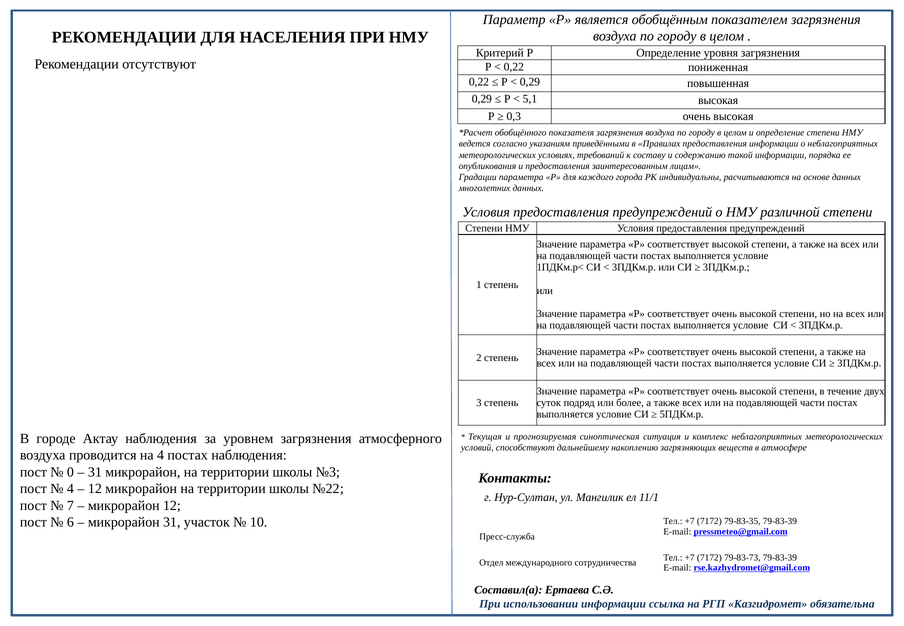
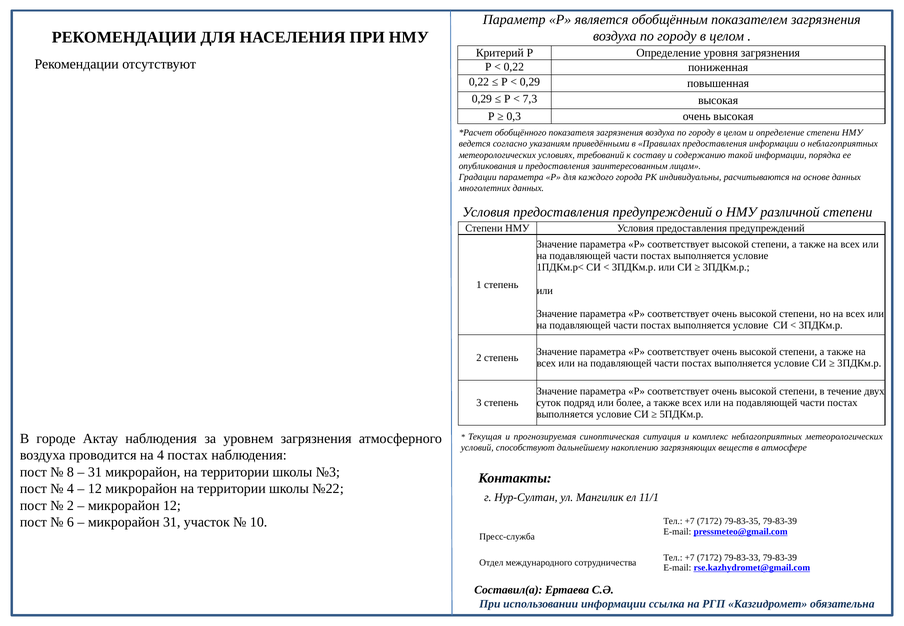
5,1: 5,1 -> 7,3 (530, 99)
0: 0 -> 8 (70, 472)
7: 7 -> 2 (70, 505)
79-83-73: 79-83-73 -> 79-83-33 (742, 557)
